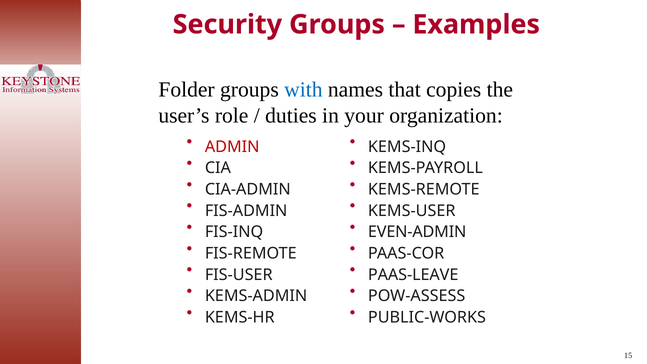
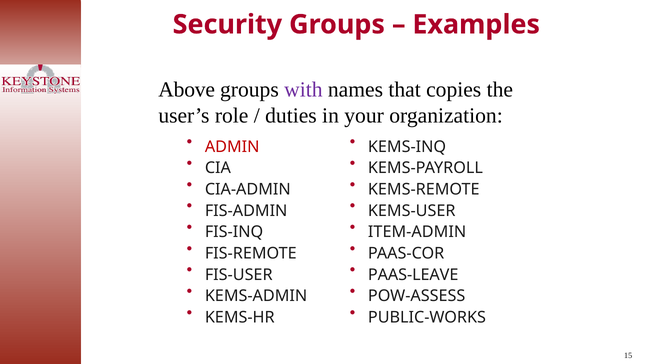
Folder: Folder -> Above (187, 90)
with colour: blue -> purple (303, 90)
EVEN-ADMIN: EVEN-ADMIN -> ITEM-ADMIN (417, 232)
